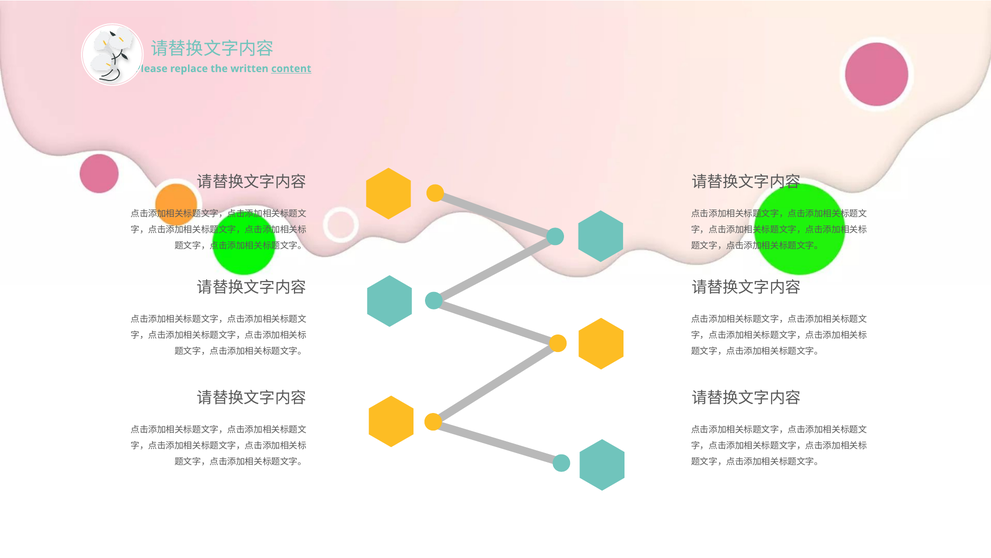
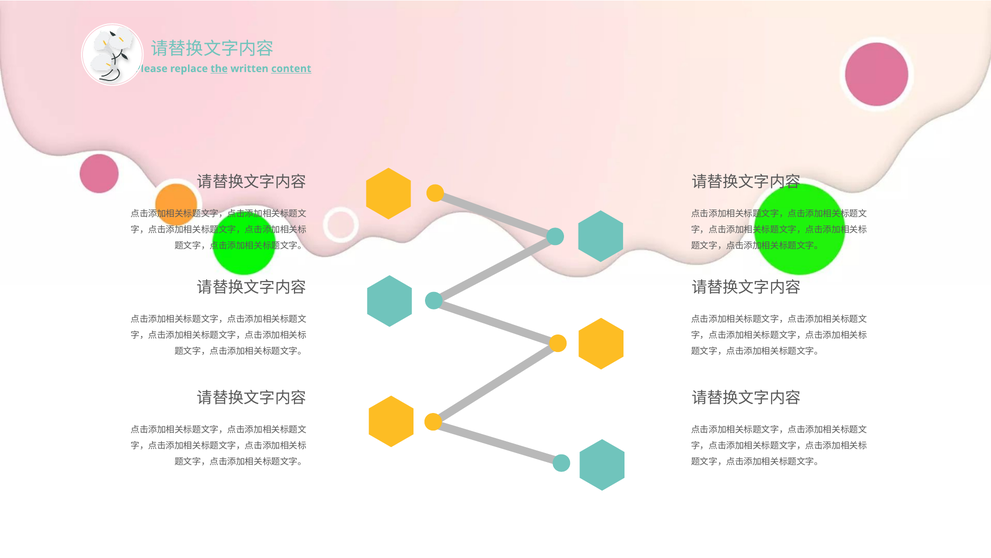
the underline: none -> present (219, 69)
